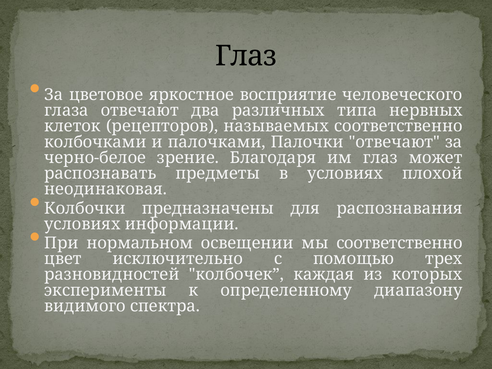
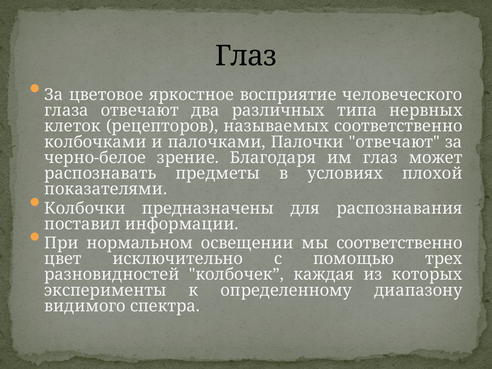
неодинаковая: неодинаковая -> показателями (106, 189)
условиях: условиях -> поставил (82, 224)
